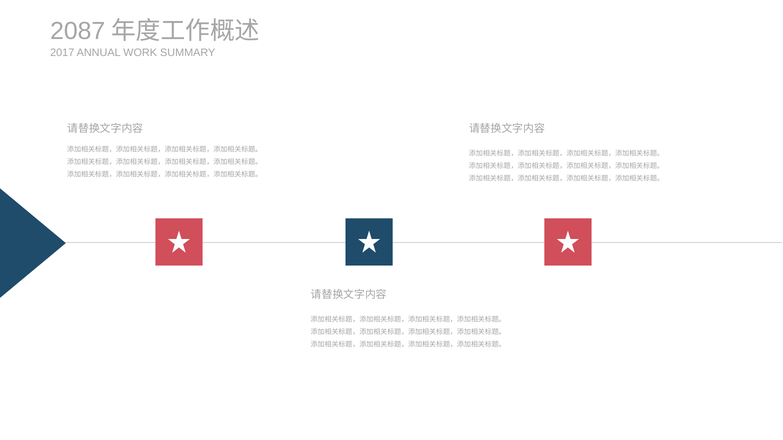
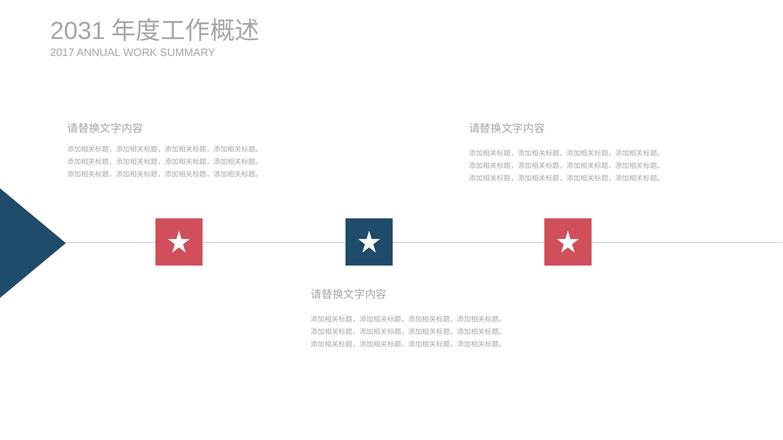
2087: 2087 -> 2031 (78, 31)
